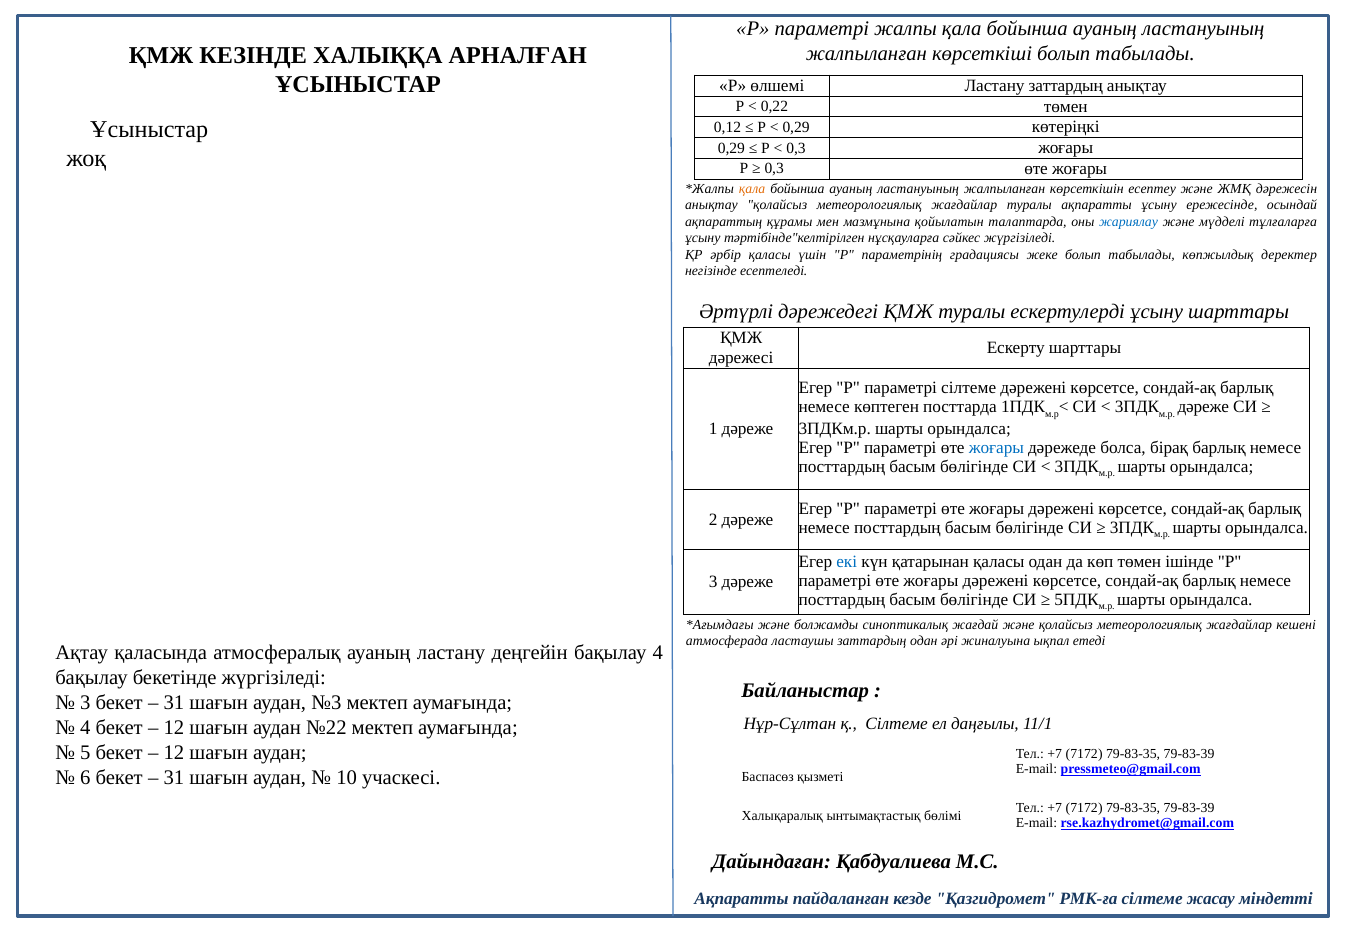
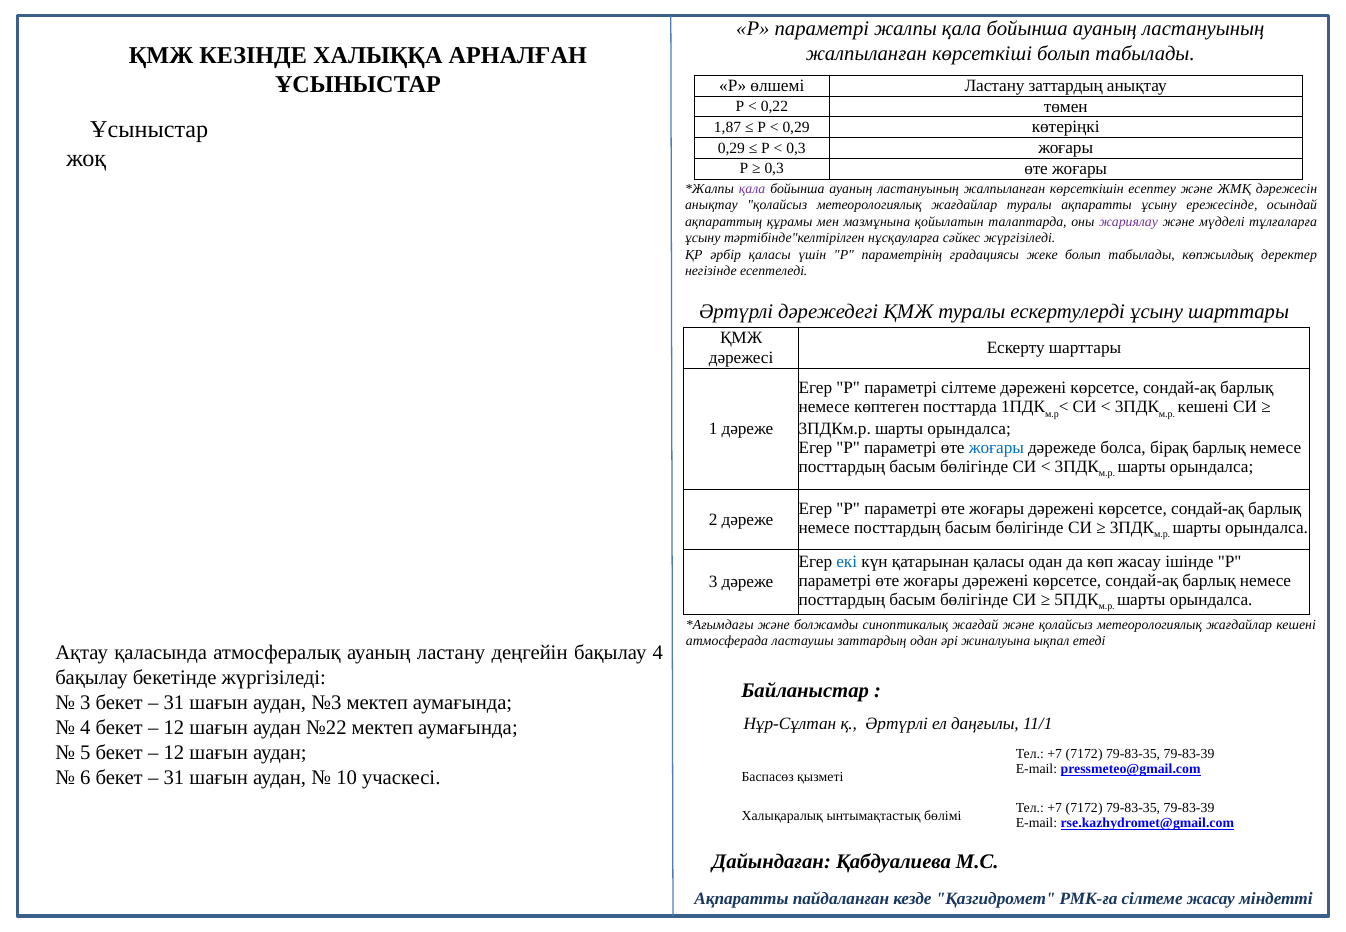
0,12: 0,12 -> 1,87 (728, 127)
қала colour: orange -> purple (752, 189)
жариялау colour: blue -> purple (1129, 222)
дәреже: дәреже -> кешені (1203, 407)
көп төмен: төмен -> жасау (1139, 562)
қ Сілтеме: Сілтеме -> Әртүрлі (897, 723)
